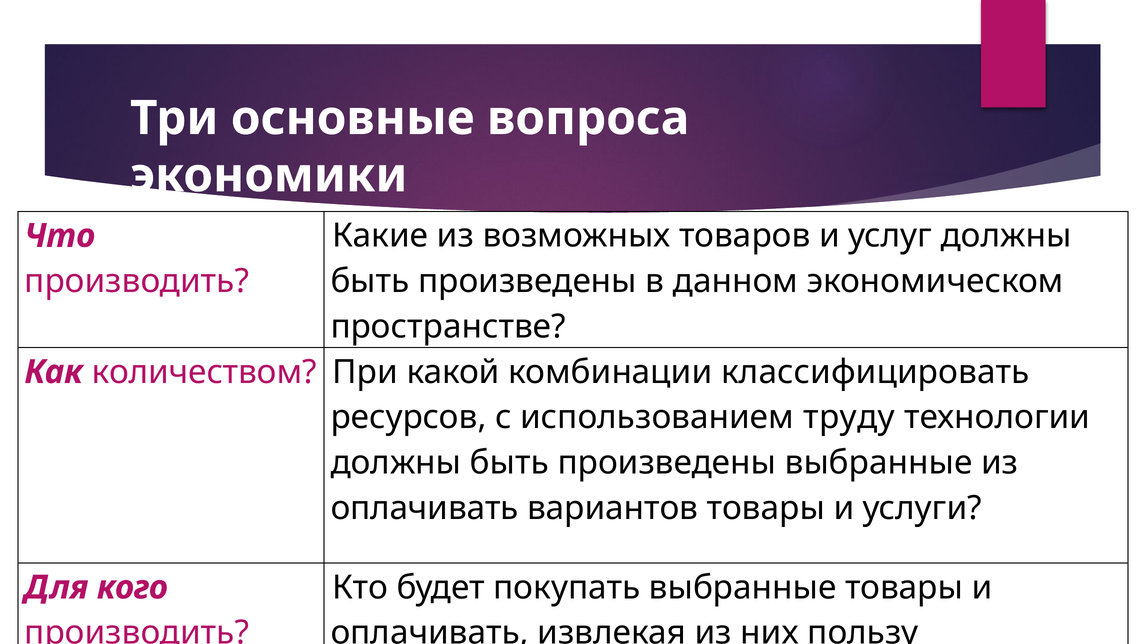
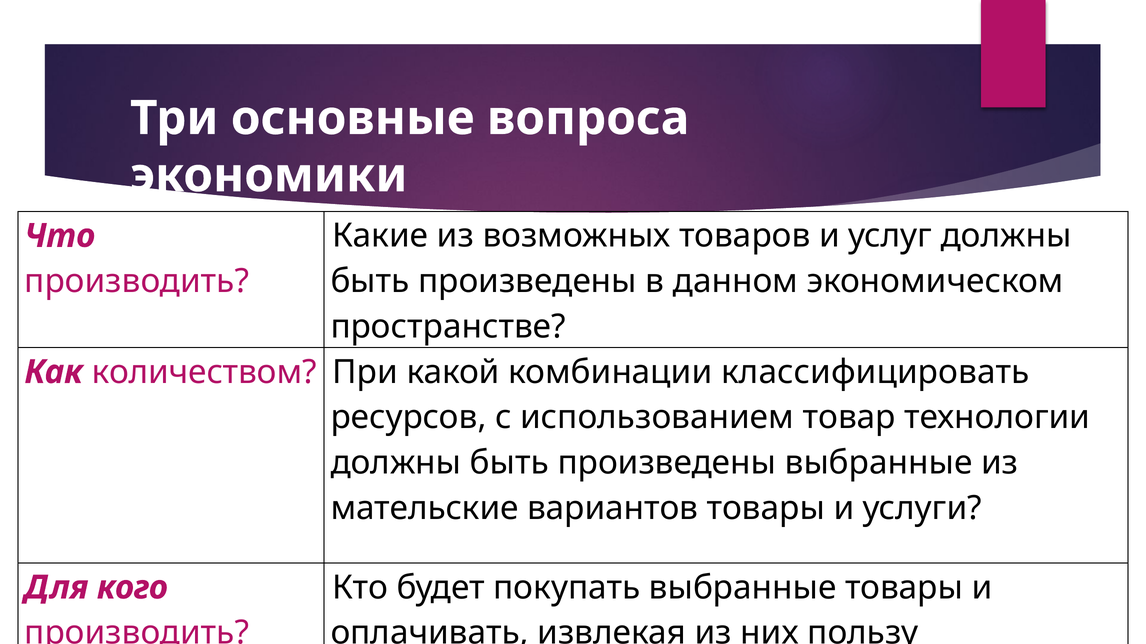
труду: труду -> товар (849, 418)
оплачивать: оплачивать -> мательские (425, 509)
